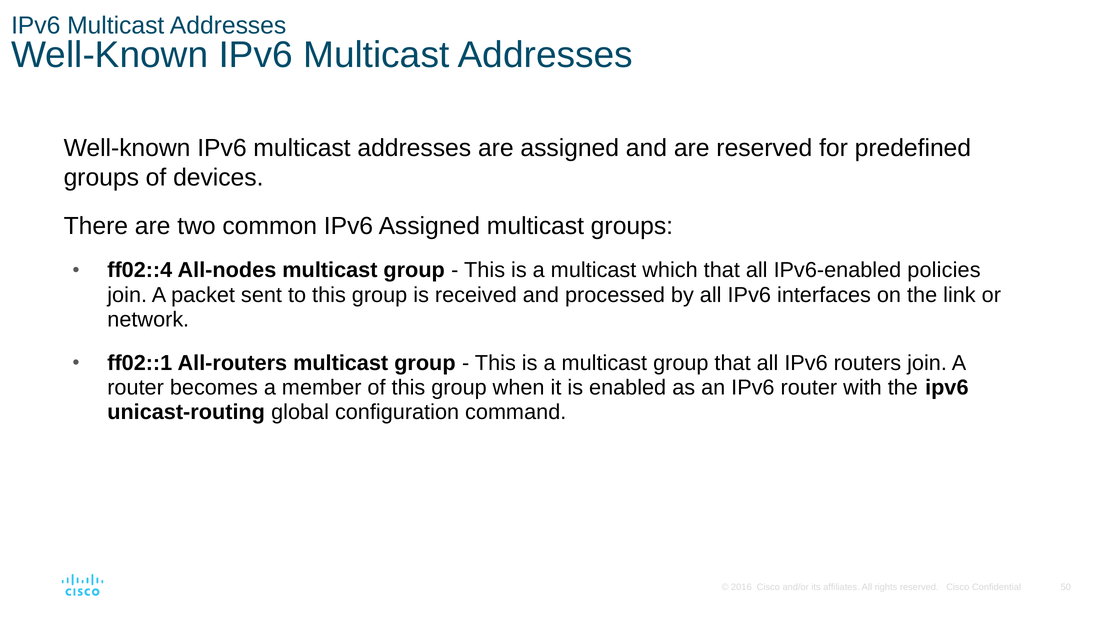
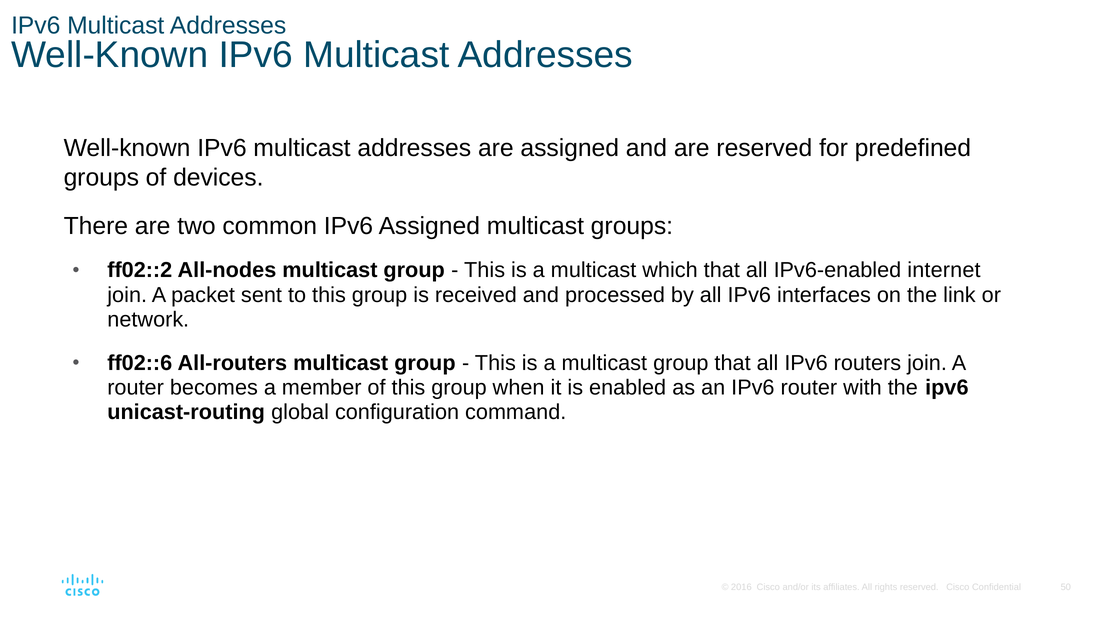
ff02::4: ff02::4 -> ff02::2 (140, 270)
policies: policies -> internet (944, 270)
ff02::1: ff02::1 -> ff02::6 (140, 363)
